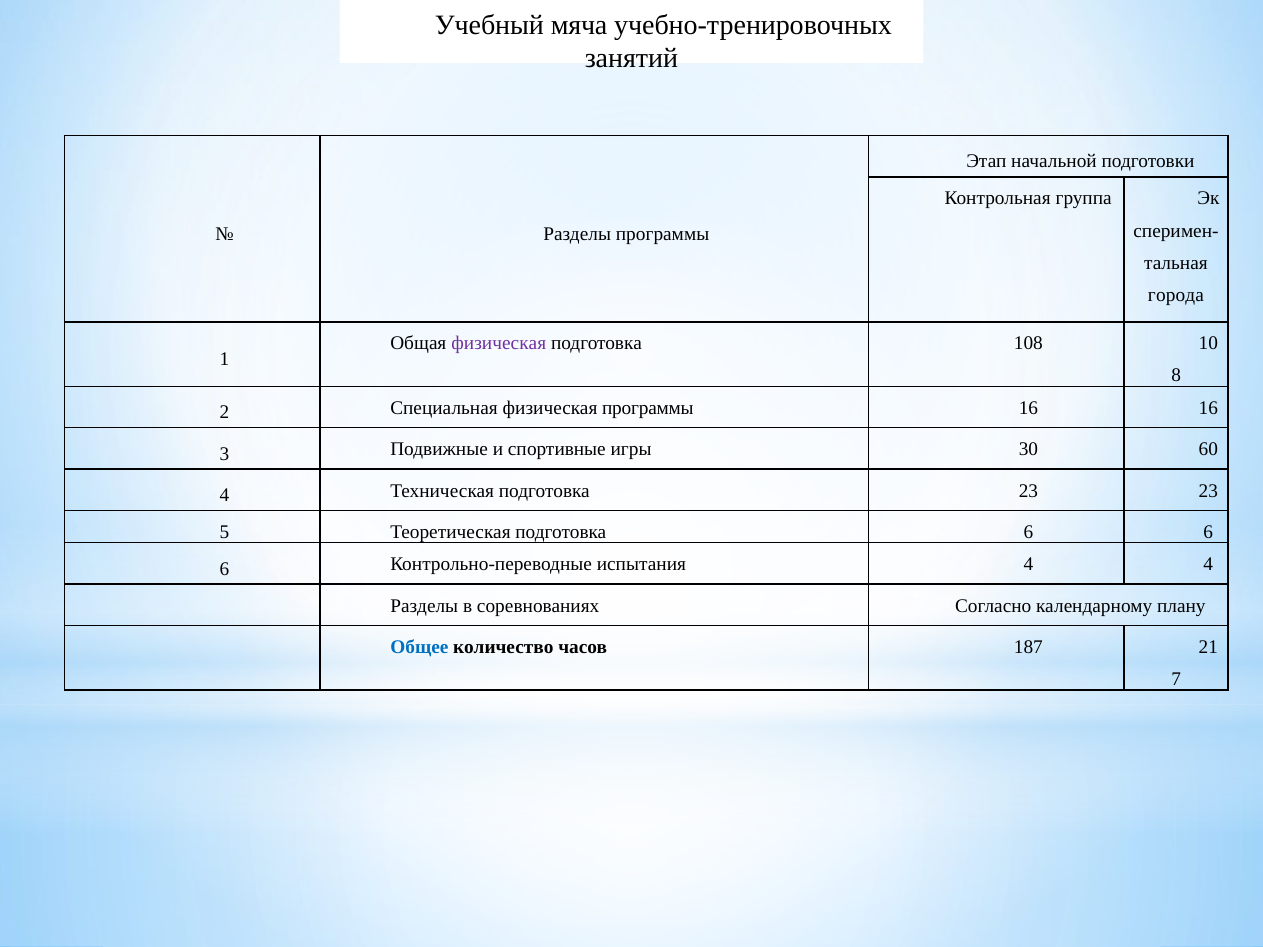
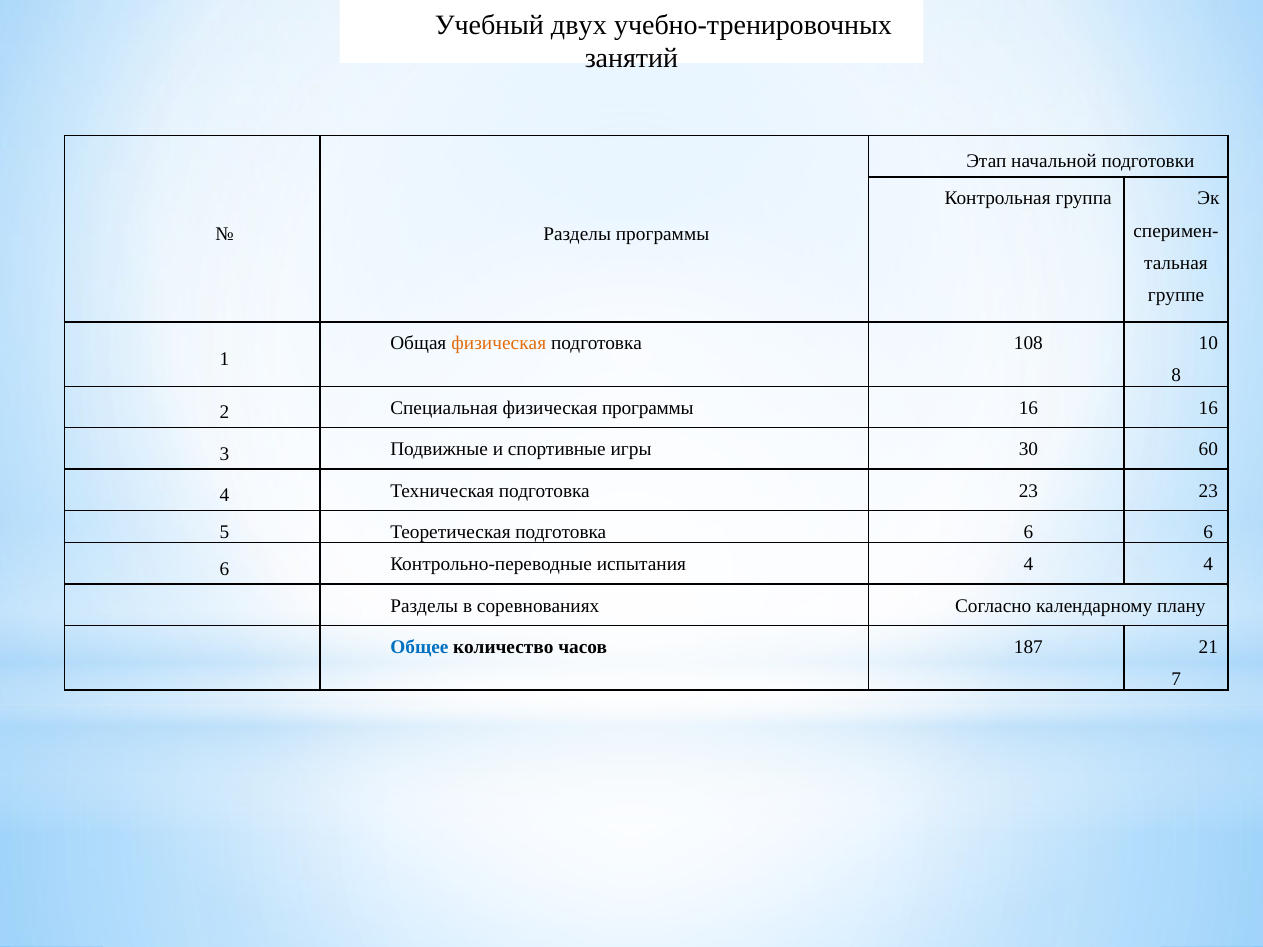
мяча: мяча -> двух (579, 25)
города: города -> группе (1176, 295)
физическая colour: purple -> orange (499, 343)
